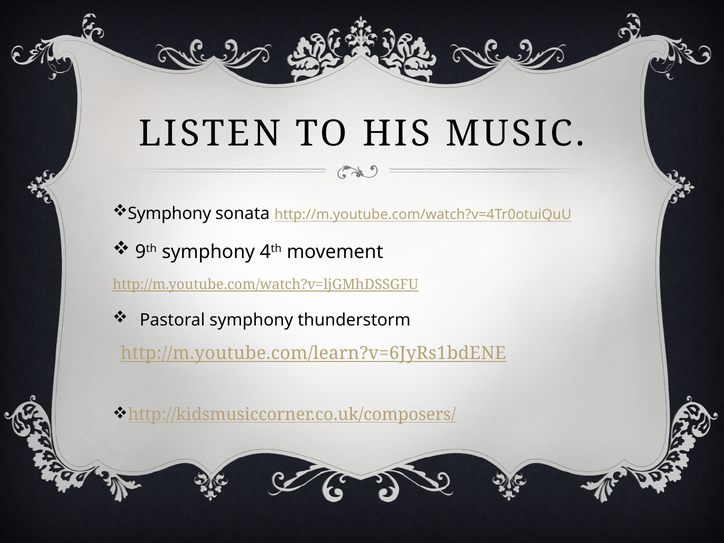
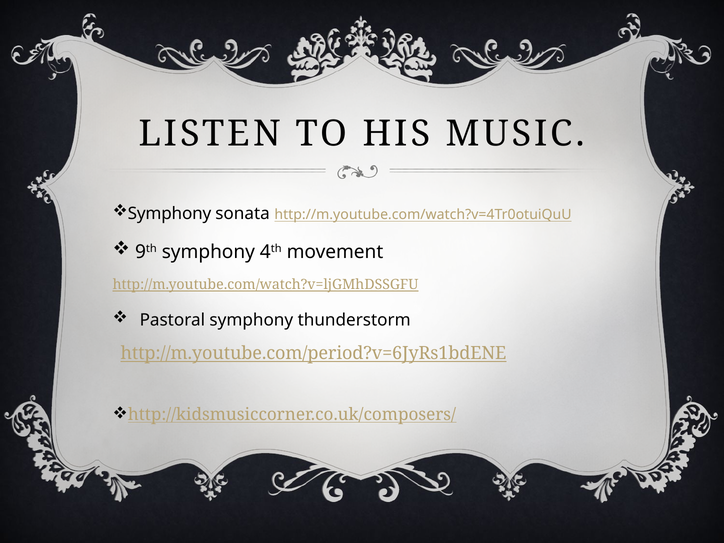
http://m.youtube.com/learn?v=6JyRs1bdENE: http://m.youtube.com/learn?v=6JyRs1bdENE -> http://m.youtube.com/period?v=6JyRs1bdENE (313, 353)
